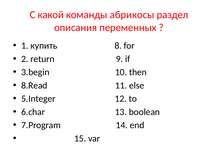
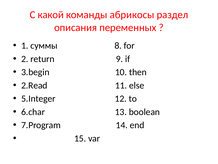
купить: купить -> суммы (44, 46)
8.Read: 8.Read -> 2.Read (34, 85)
